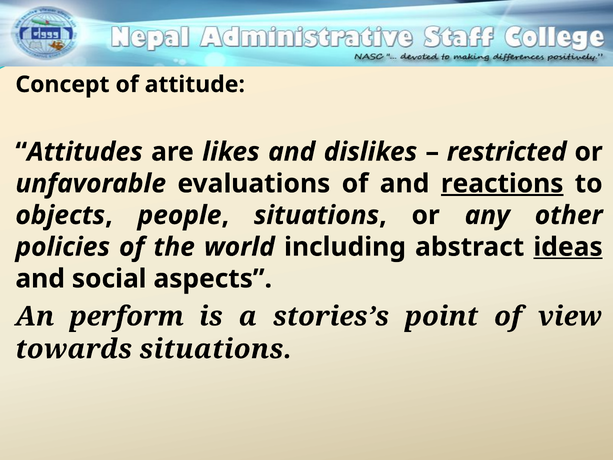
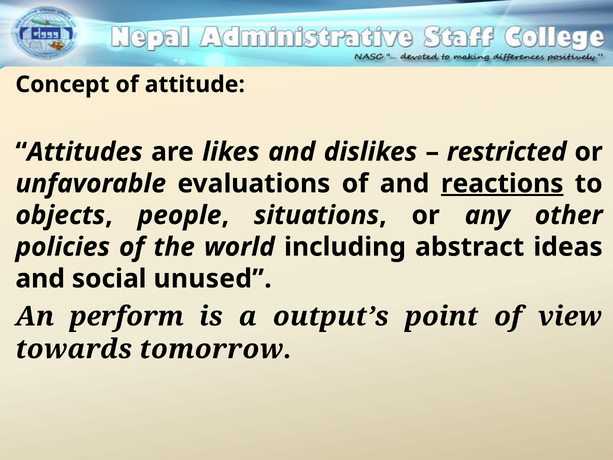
ideas underline: present -> none (568, 247)
aspects: aspects -> unused (213, 279)
stories’s: stories’s -> output’s (331, 316)
towards situations: situations -> tomorrow (216, 349)
